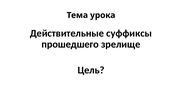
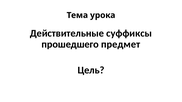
зрелище: зрелище -> предмет (121, 44)
